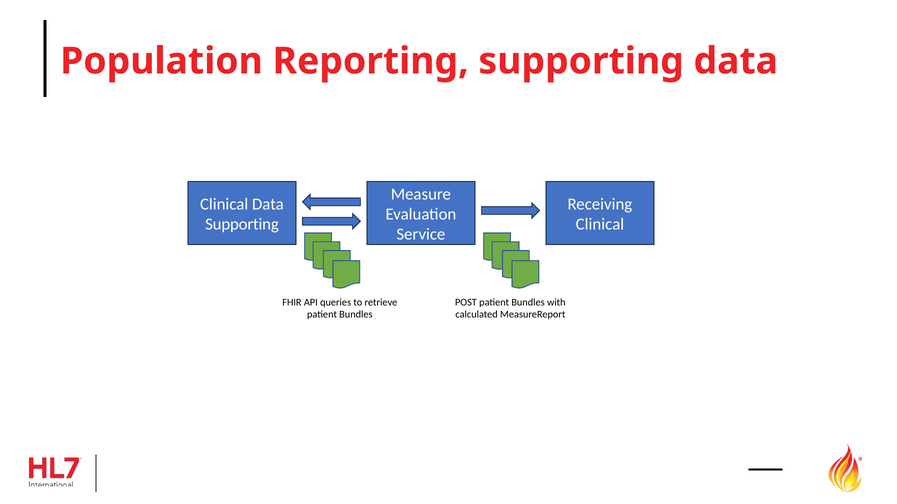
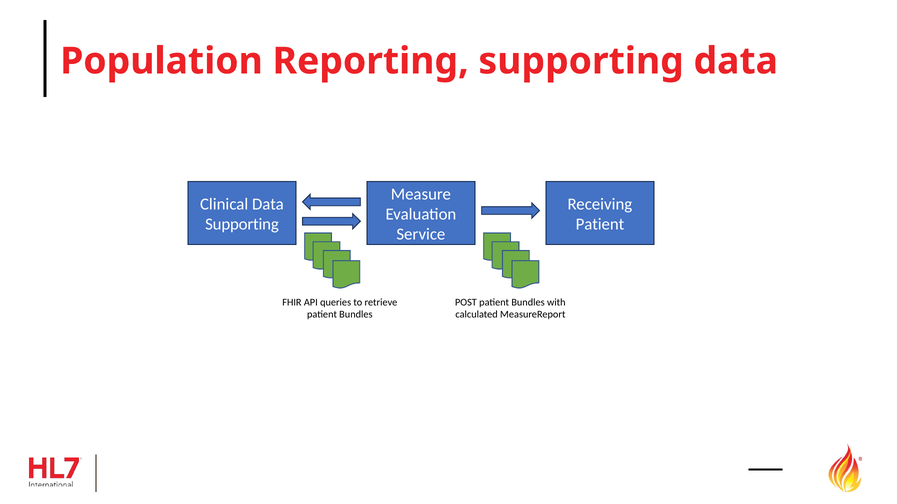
Clinical: Clinical -> Patient (600, 225)
